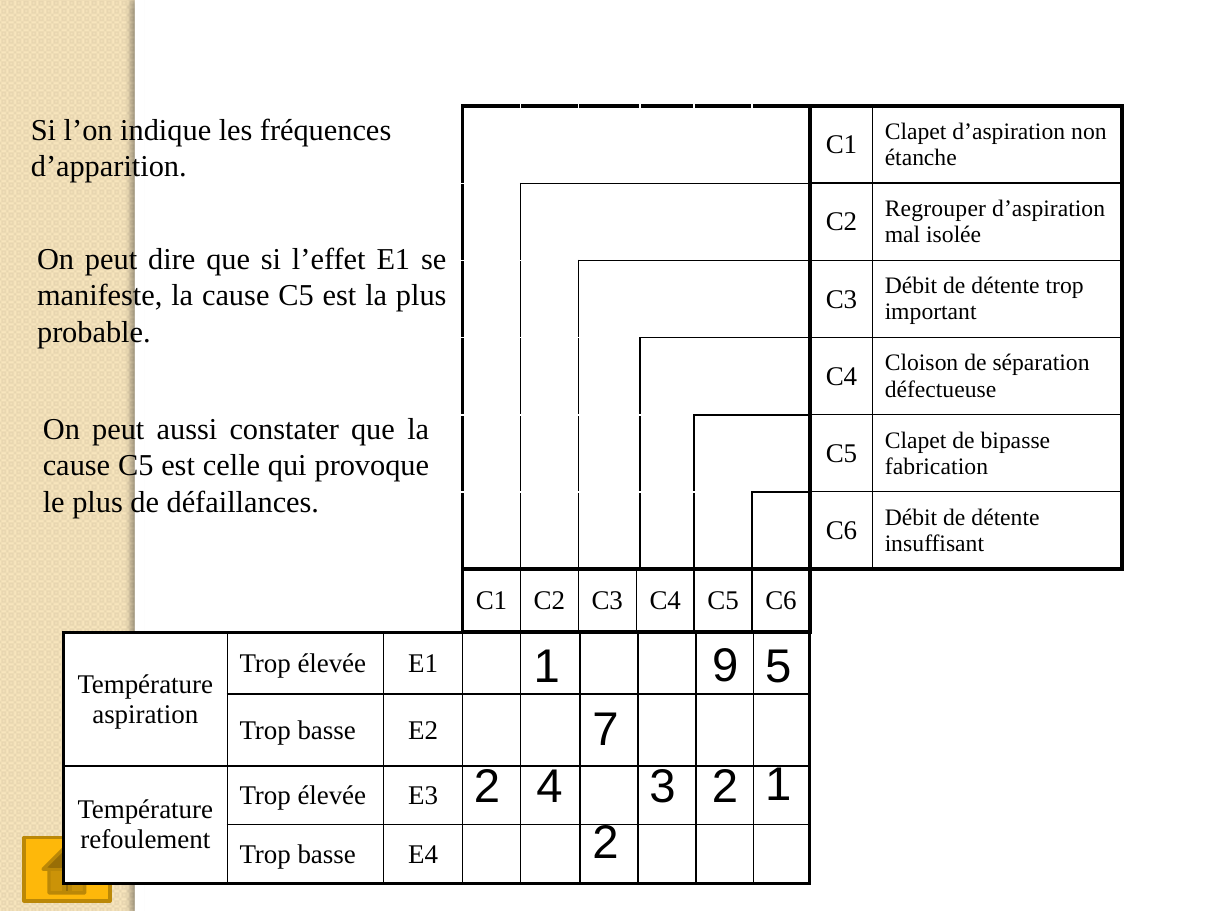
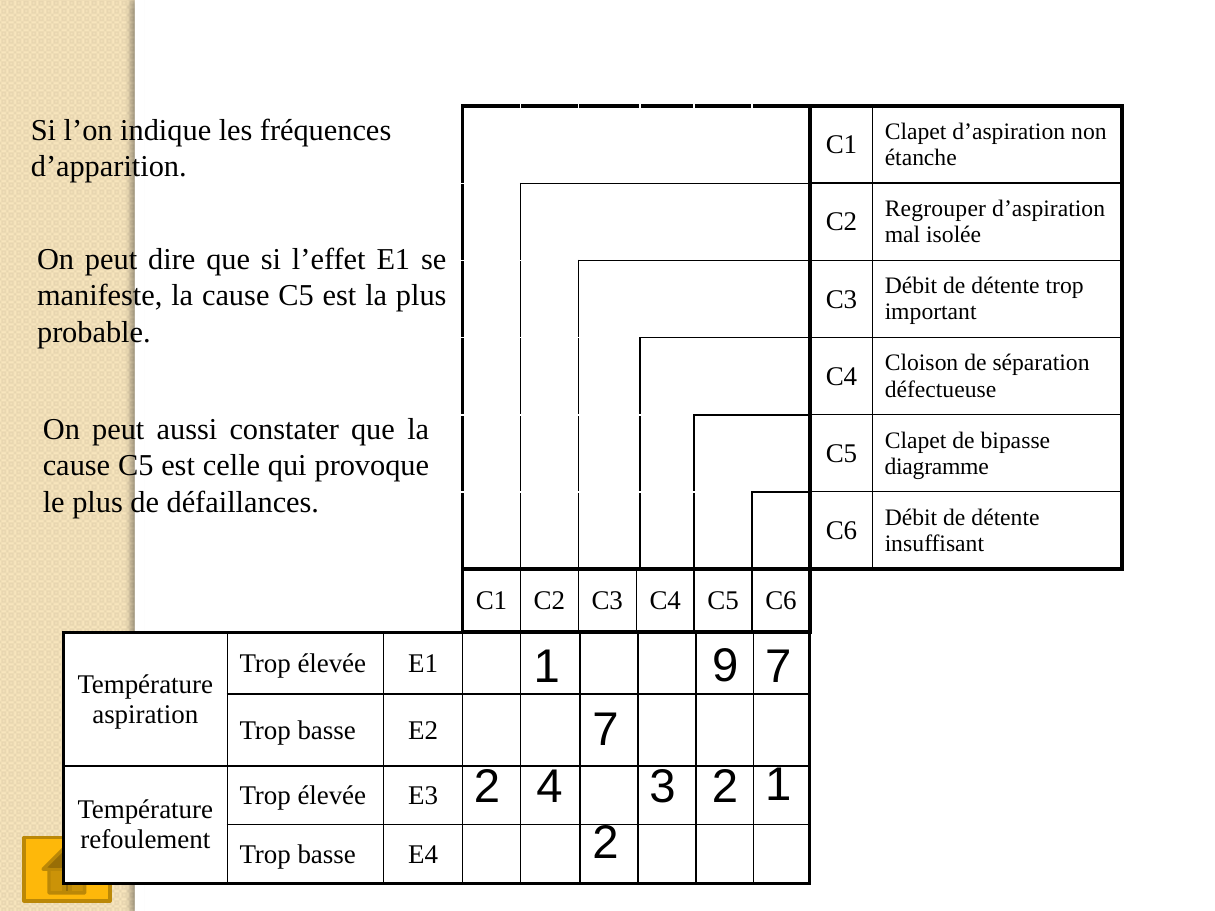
fabrication: fabrication -> diagramme (937, 467)
9 5: 5 -> 7 (778, 667)
